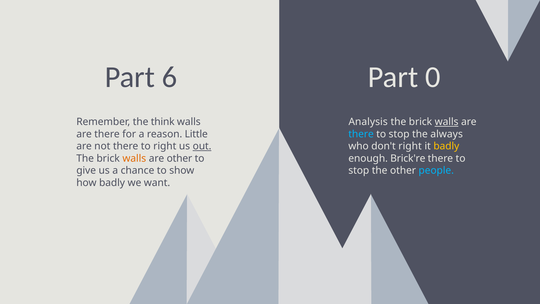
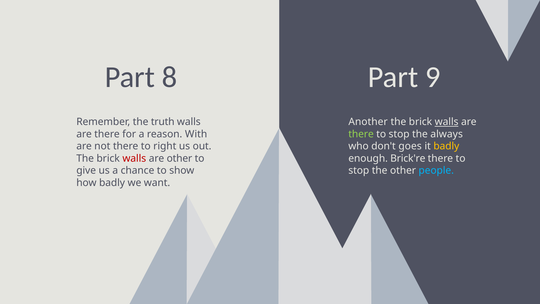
6: 6 -> 8 (169, 77)
0: 0 -> 9 (433, 77)
think: think -> truth (163, 122)
Analysis: Analysis -> Another (368, 122)
Little: Little -> With (196, 134)
there colour: light blue -> light green (361, 134)
out underline: present -> none (202, 146)
don't right: right -> goes (410, 146)
walls colour: orange -> red (134, 158)
